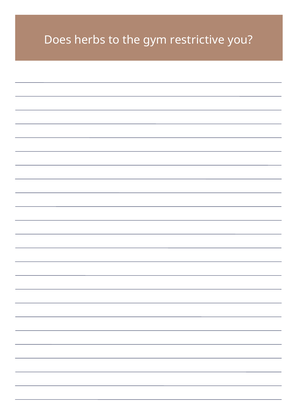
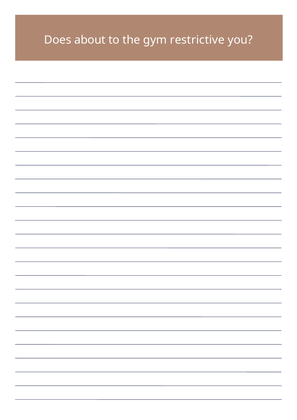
herbs: herbs -> about (90, 40)
